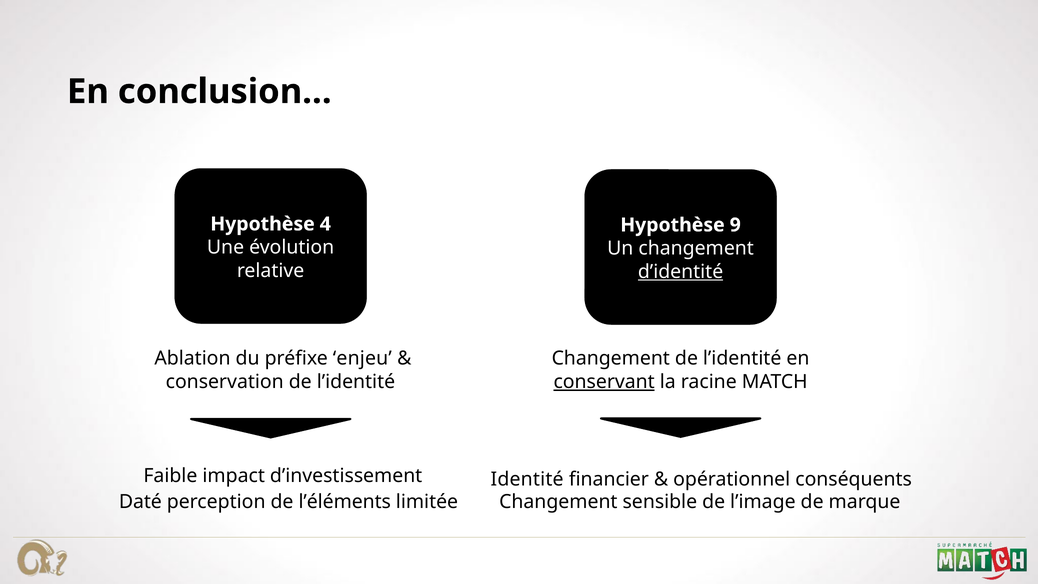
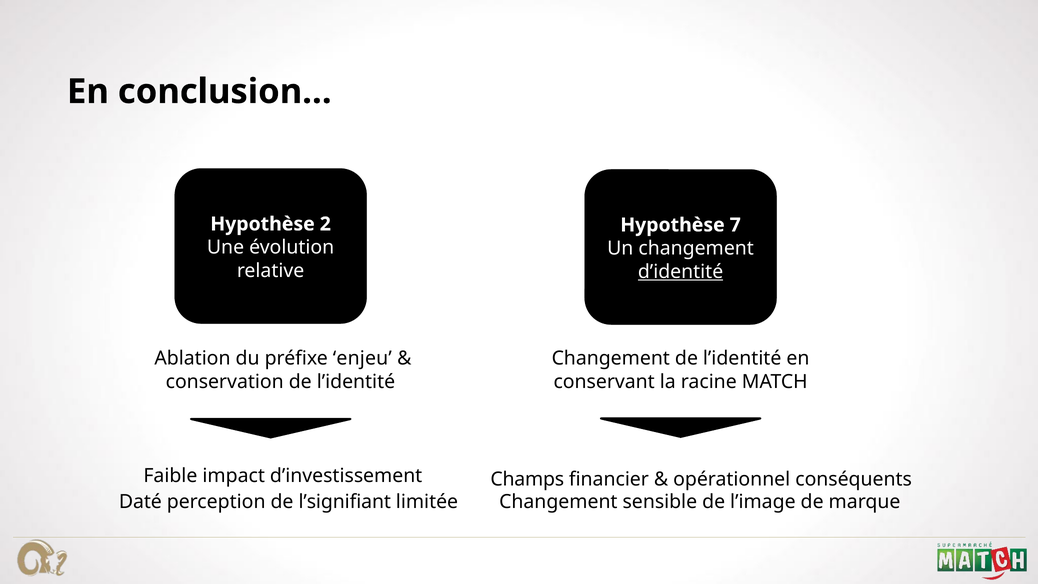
4: 4 -> 2 (325, 224)
9: 9 -> 7 (735, 225)
conservant underline: present -> none (604, 382)
Identité: Identité -> Champs (527, 479)
l’éléments: l’éléments -> l’signifiant (345, 502)
